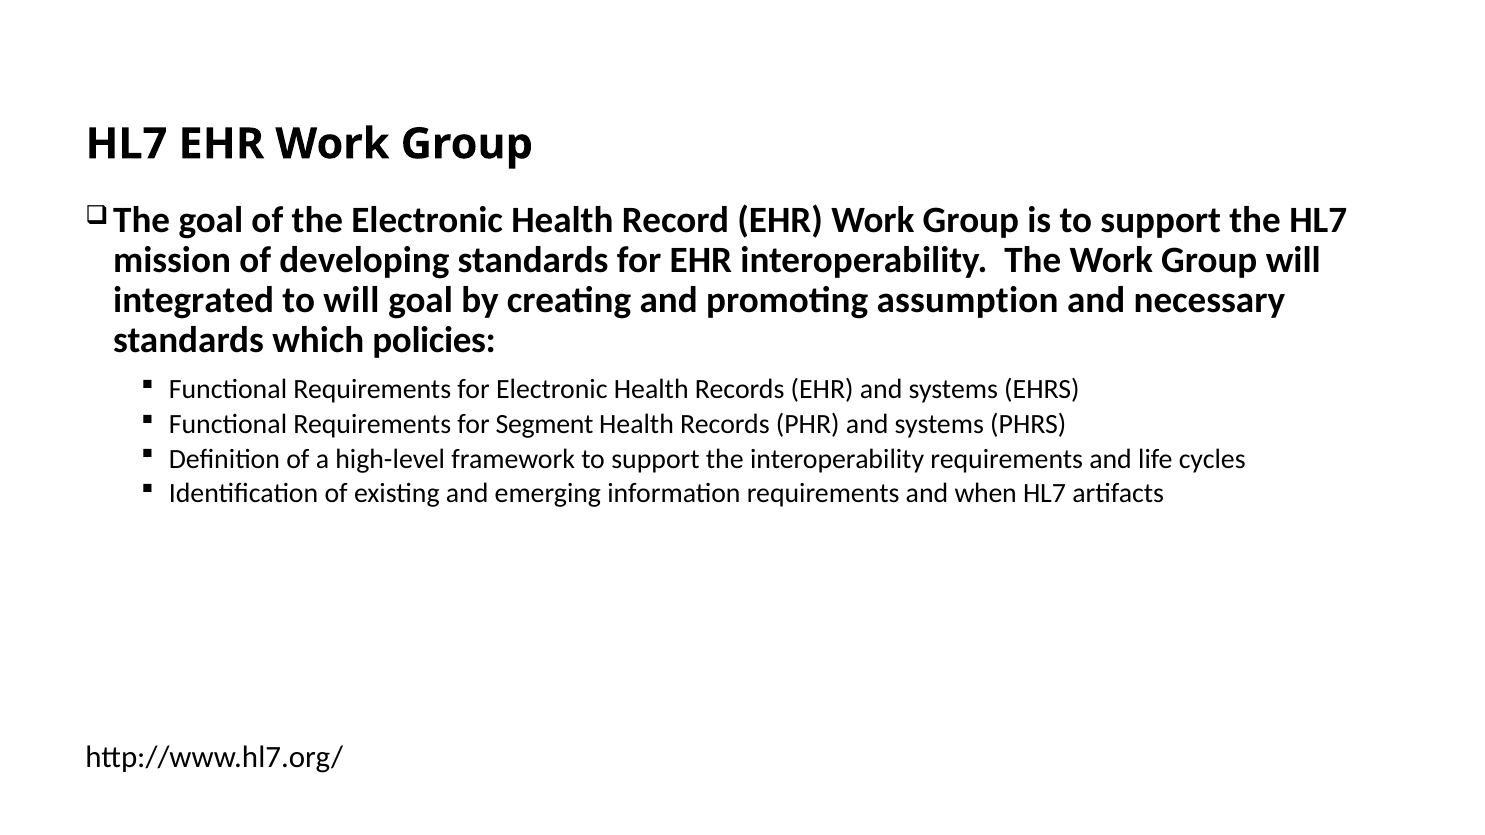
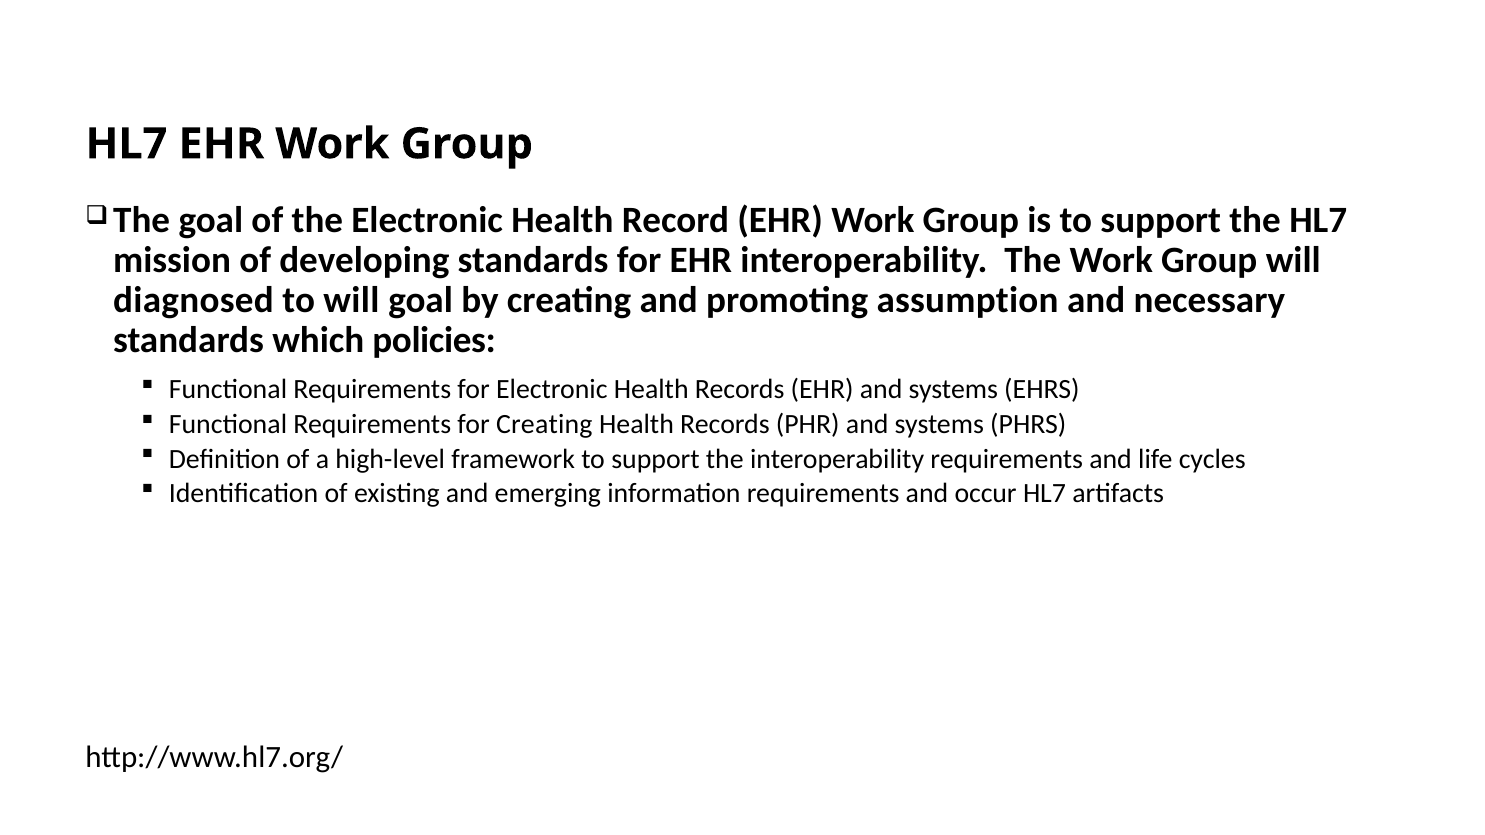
integrated: integrated -> diagnosed (193, 300)
for Segment: Segment -> Creating (544, 424)
when: when -> occur (986, 494)
